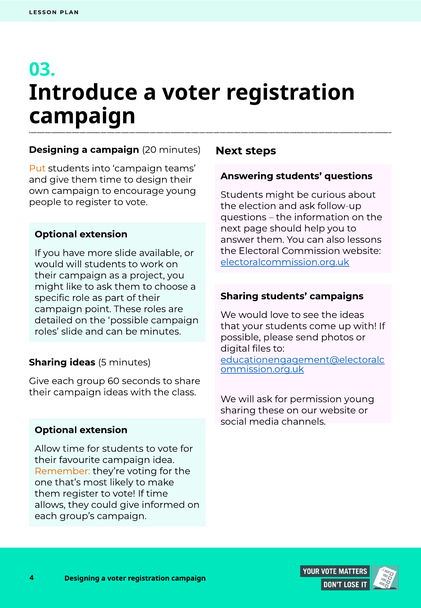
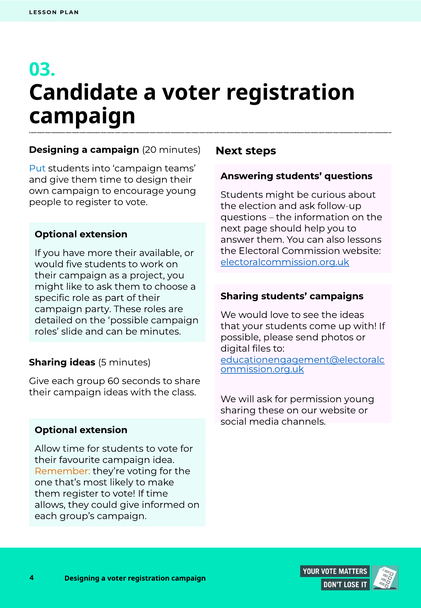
Introduce: Introduce -> Candidate (83, 93)
Put colour: orange -> blue (37, 168)
more slide: slide -> their (126, 253)
would will: will -> five (74, 264)
point: point -> party (98, 309)
